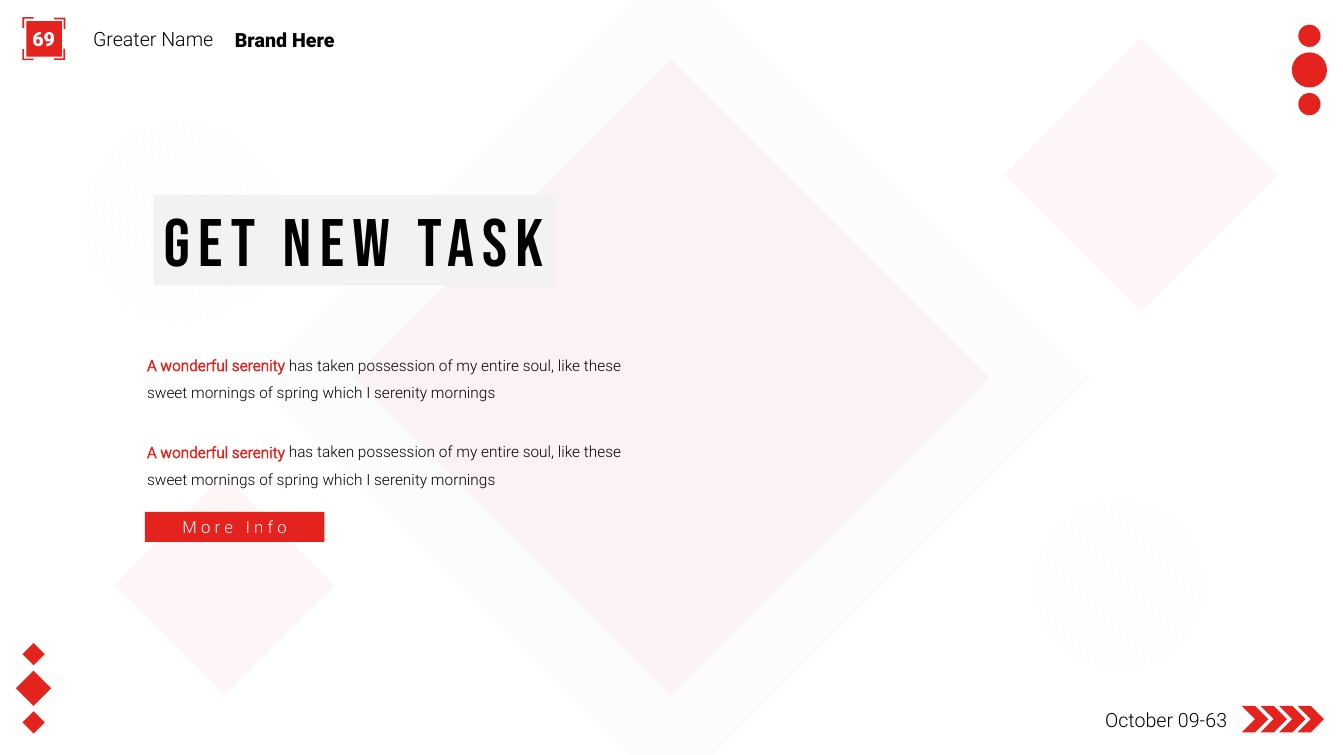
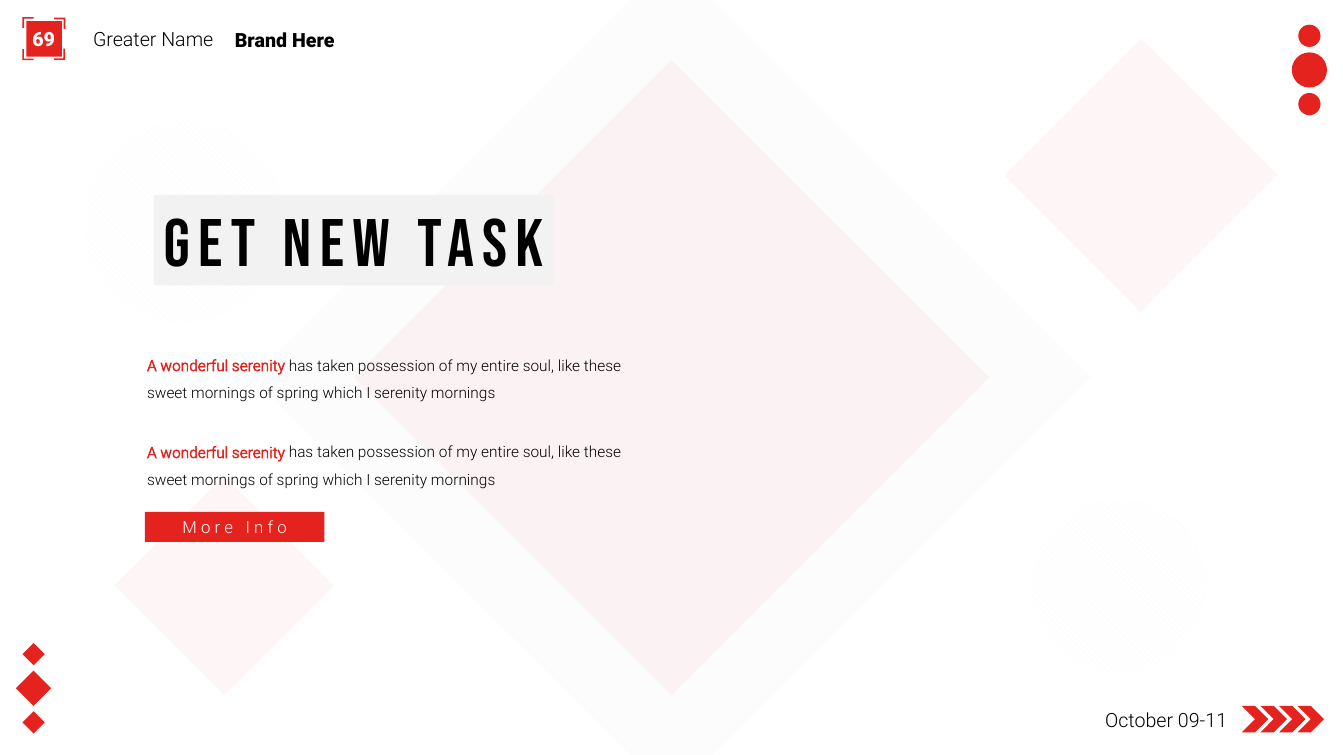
09-63: 09-63 -> 09-11 (1203, 721)
